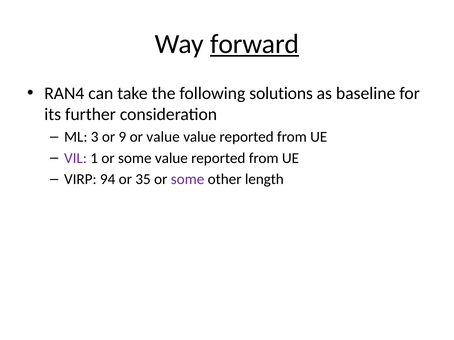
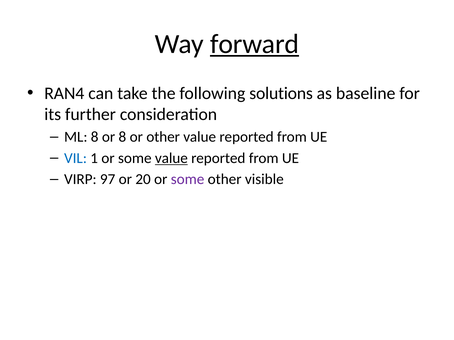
ML 3: 3 -> 8 (95, 137)
or 9: 9 -> 8 (122, 137)
or value: value -> other (163, 137)
VIL colour: purple -> blue (76, 158)
value underline: none -> present (171, 158)
94: 94 -> 97 (108, 180)
35: 35 -> 20 (143, 180)
length: length -> visible (264, 180)
